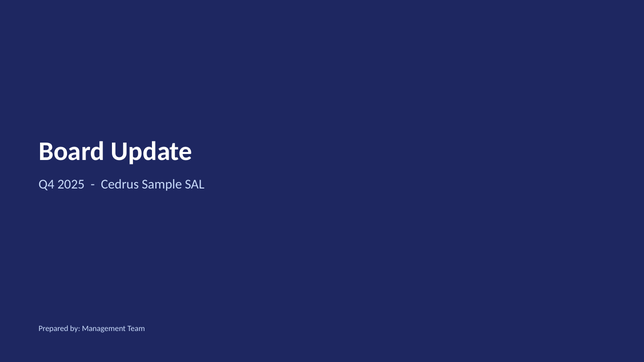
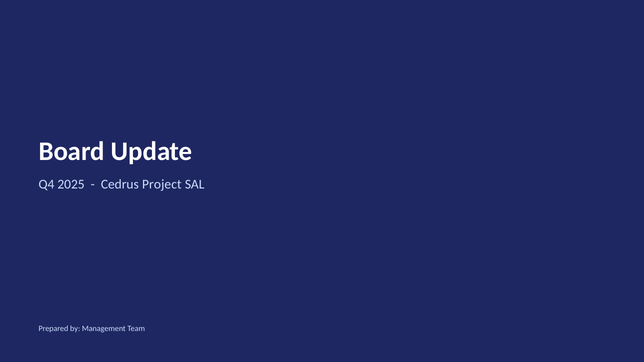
Sample: Sample -> Project (162, 184)
